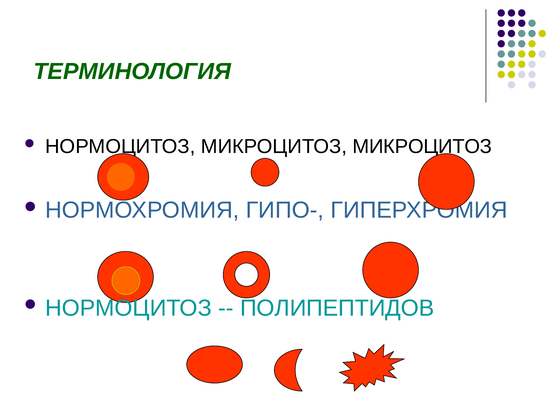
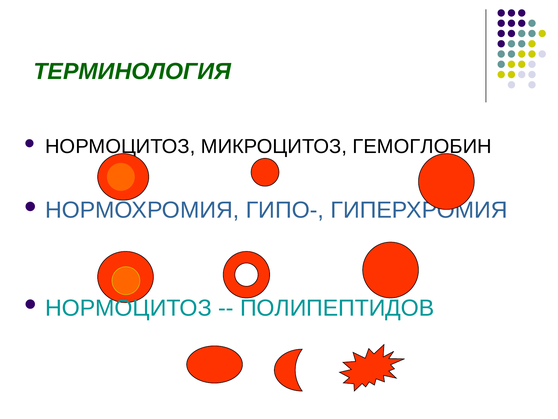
МИКРОЦИТОЗ МИКРОЦИТОЗ: МИКРОЦИТОЗ -> ГЕМОГЛОБИН (422, 146)
